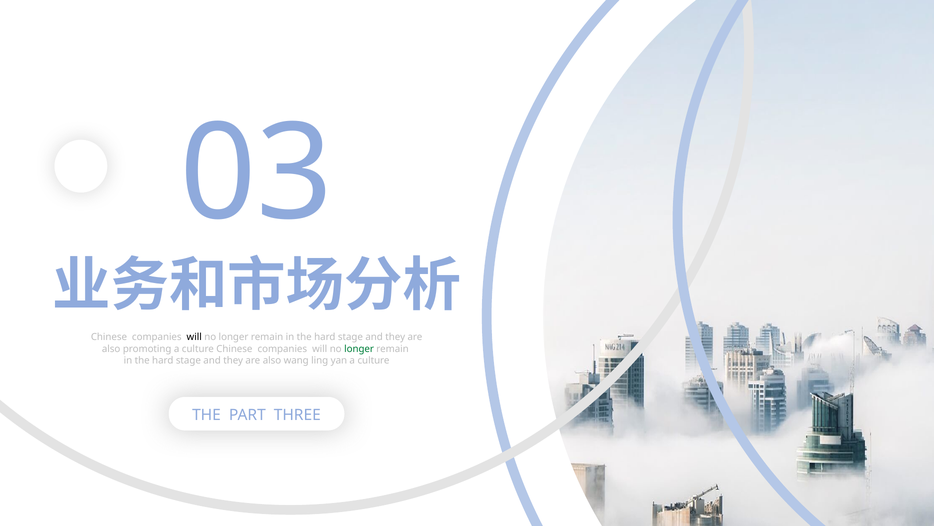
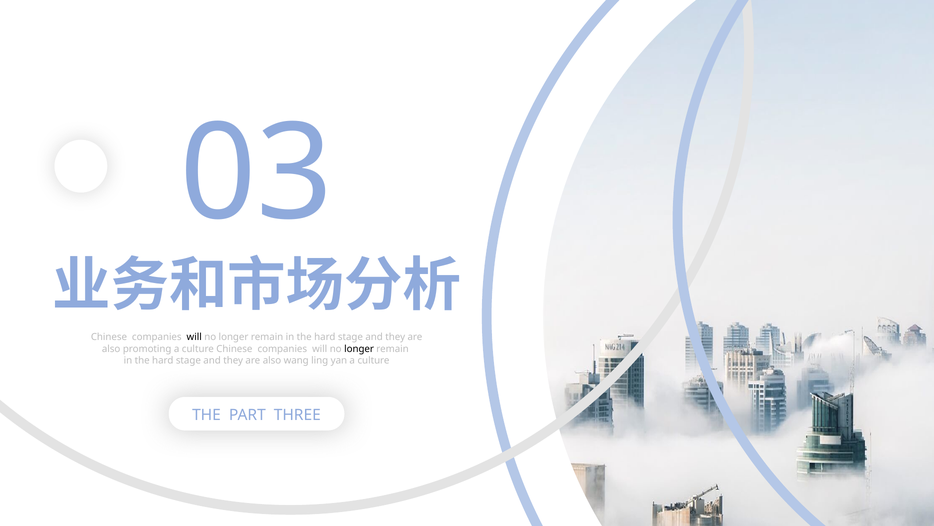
longer colour: green -> black (359, 349)
